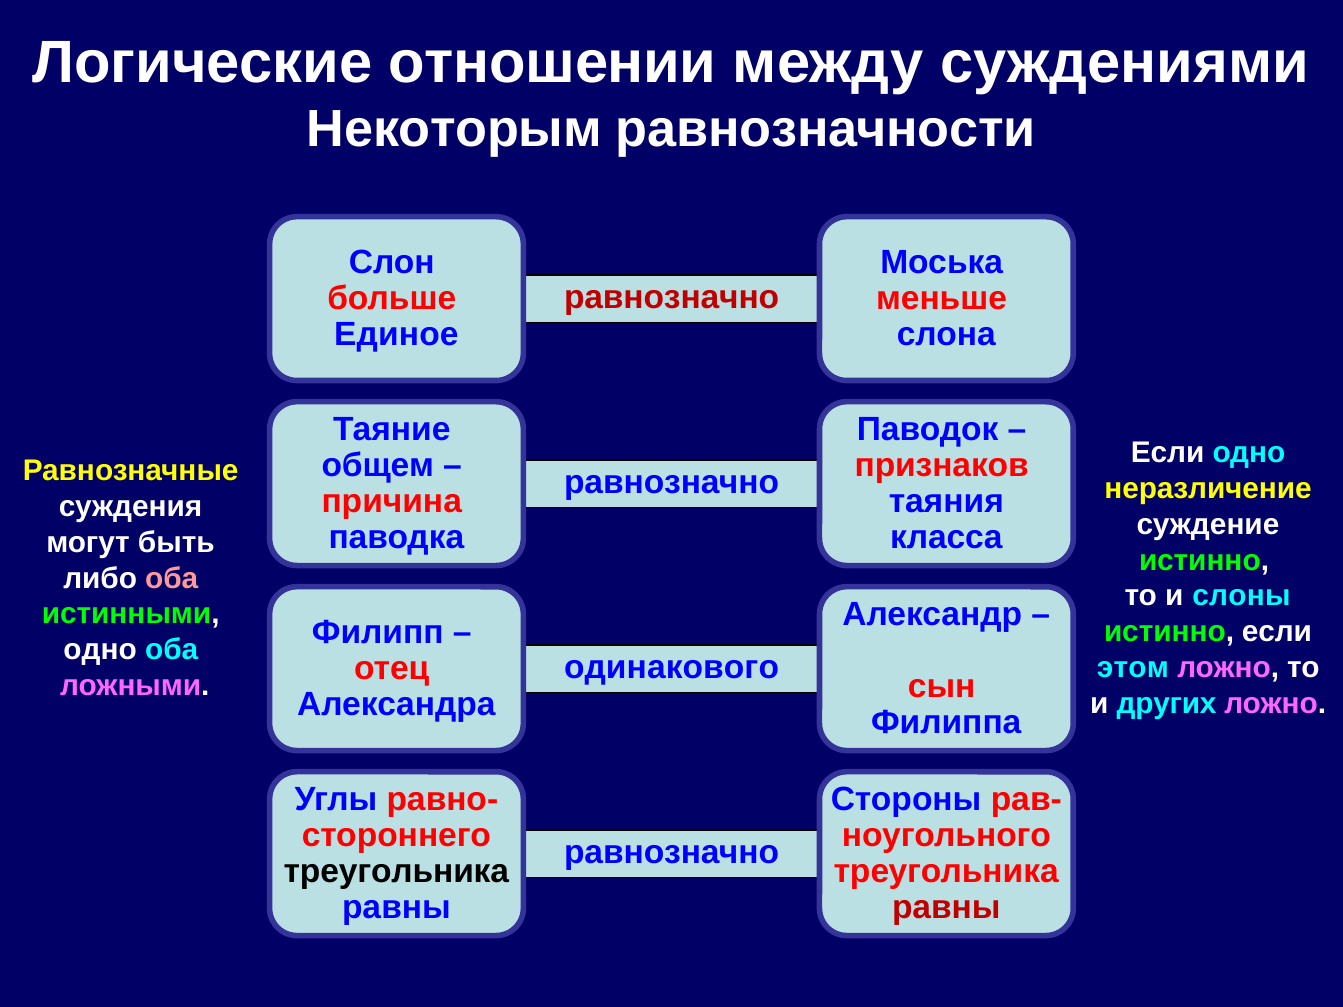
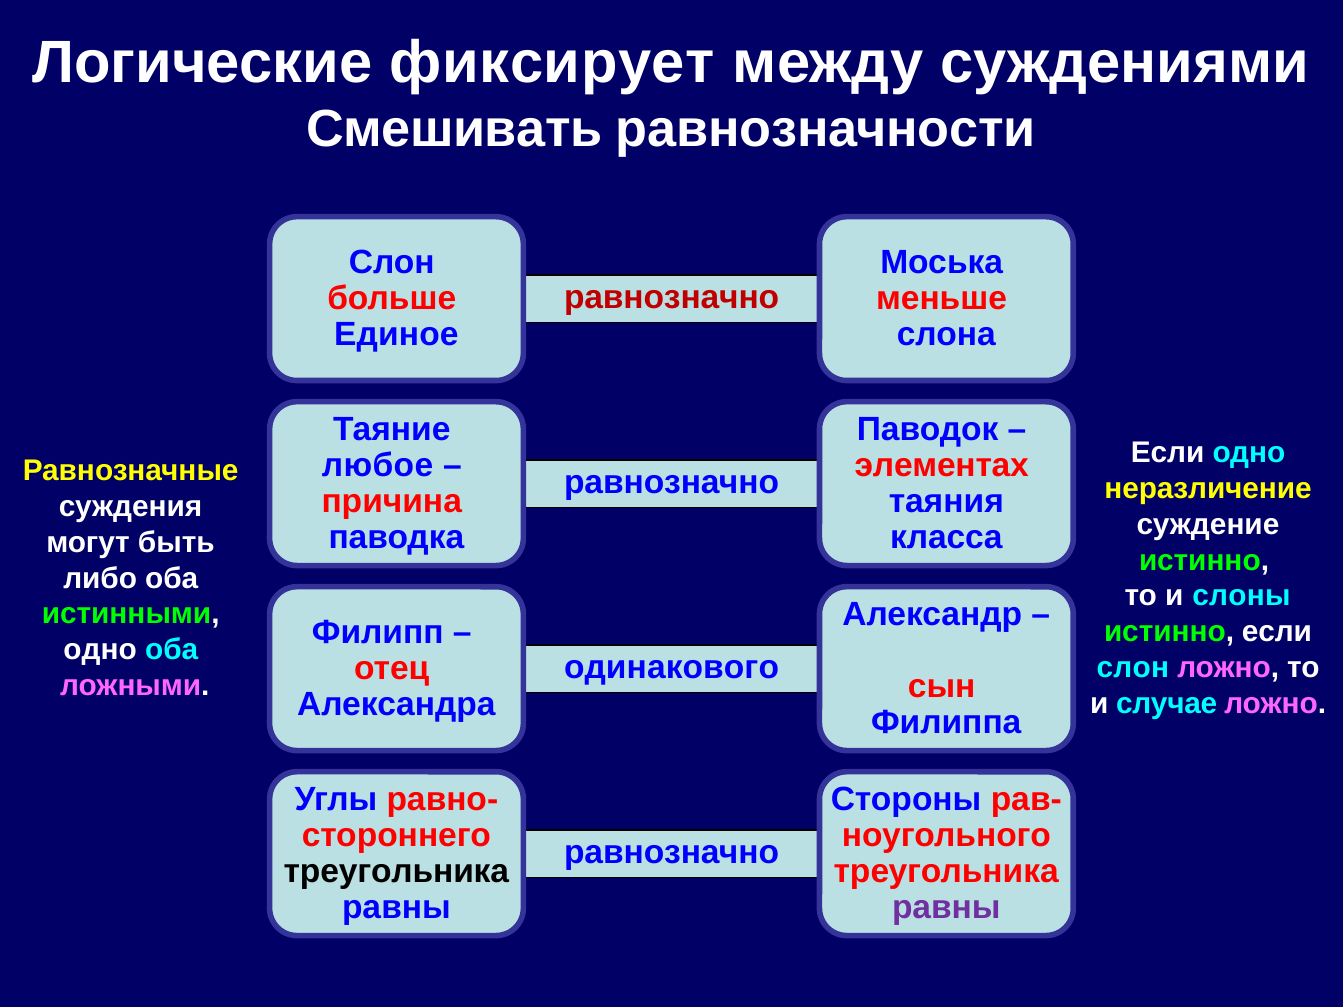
отношении: отношении -> фиксирует (552, 63)
Некоторым: Некоторым -> Смешивать (454, 129)
общем: общем -> любое (378, 465)
признаков: признаков -> элементах (942, 465)
оба colour: pink -> white (172, 578)
этом: этом -> слон (1133, 668)
других: других -> случае (1167, 704)
равны colour: red -> purple (946, 908)
